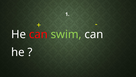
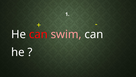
swim colour: light green -> pink (66, 34)
